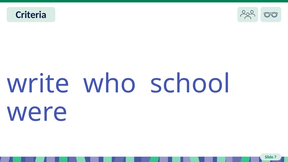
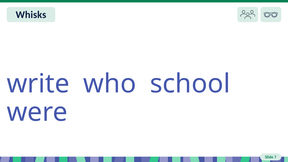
Criteria: Criteria -> Whisks (31, 15)
